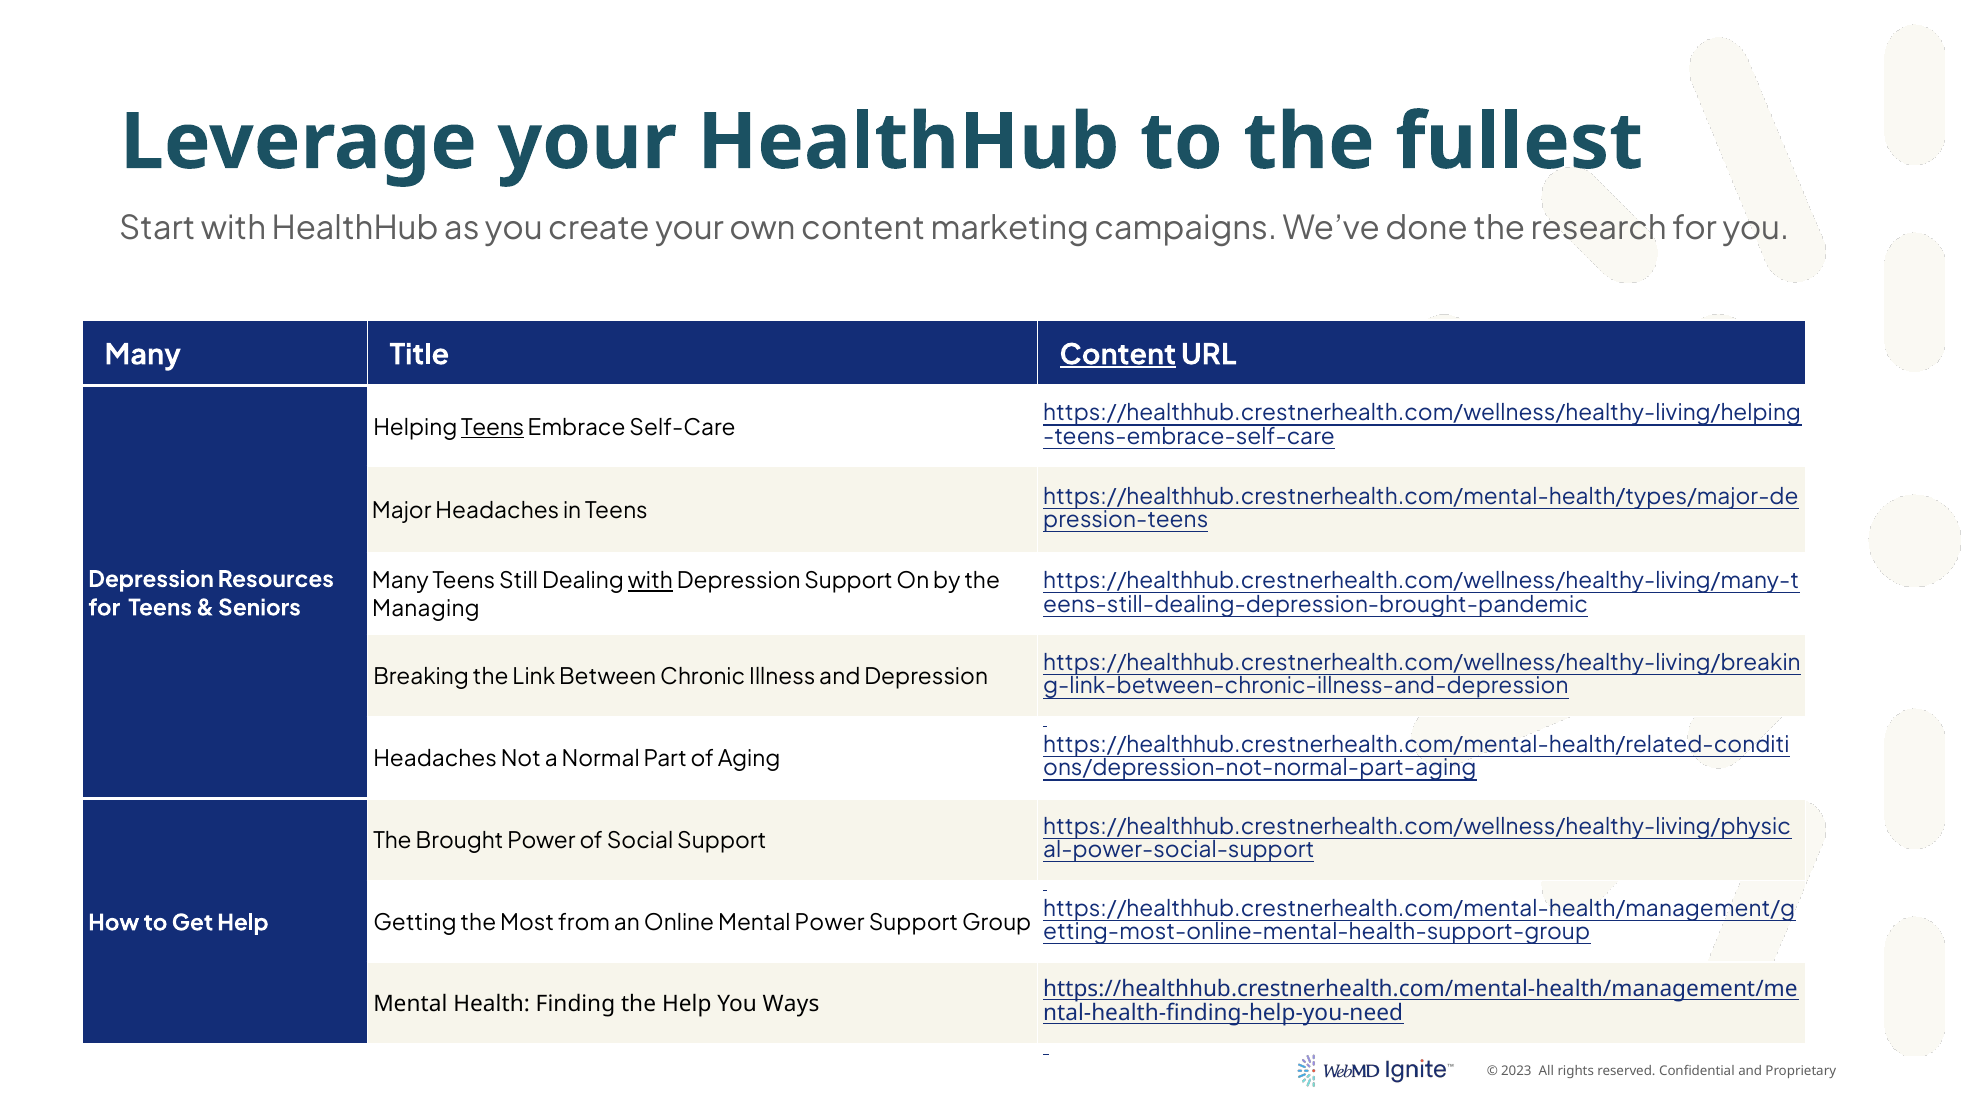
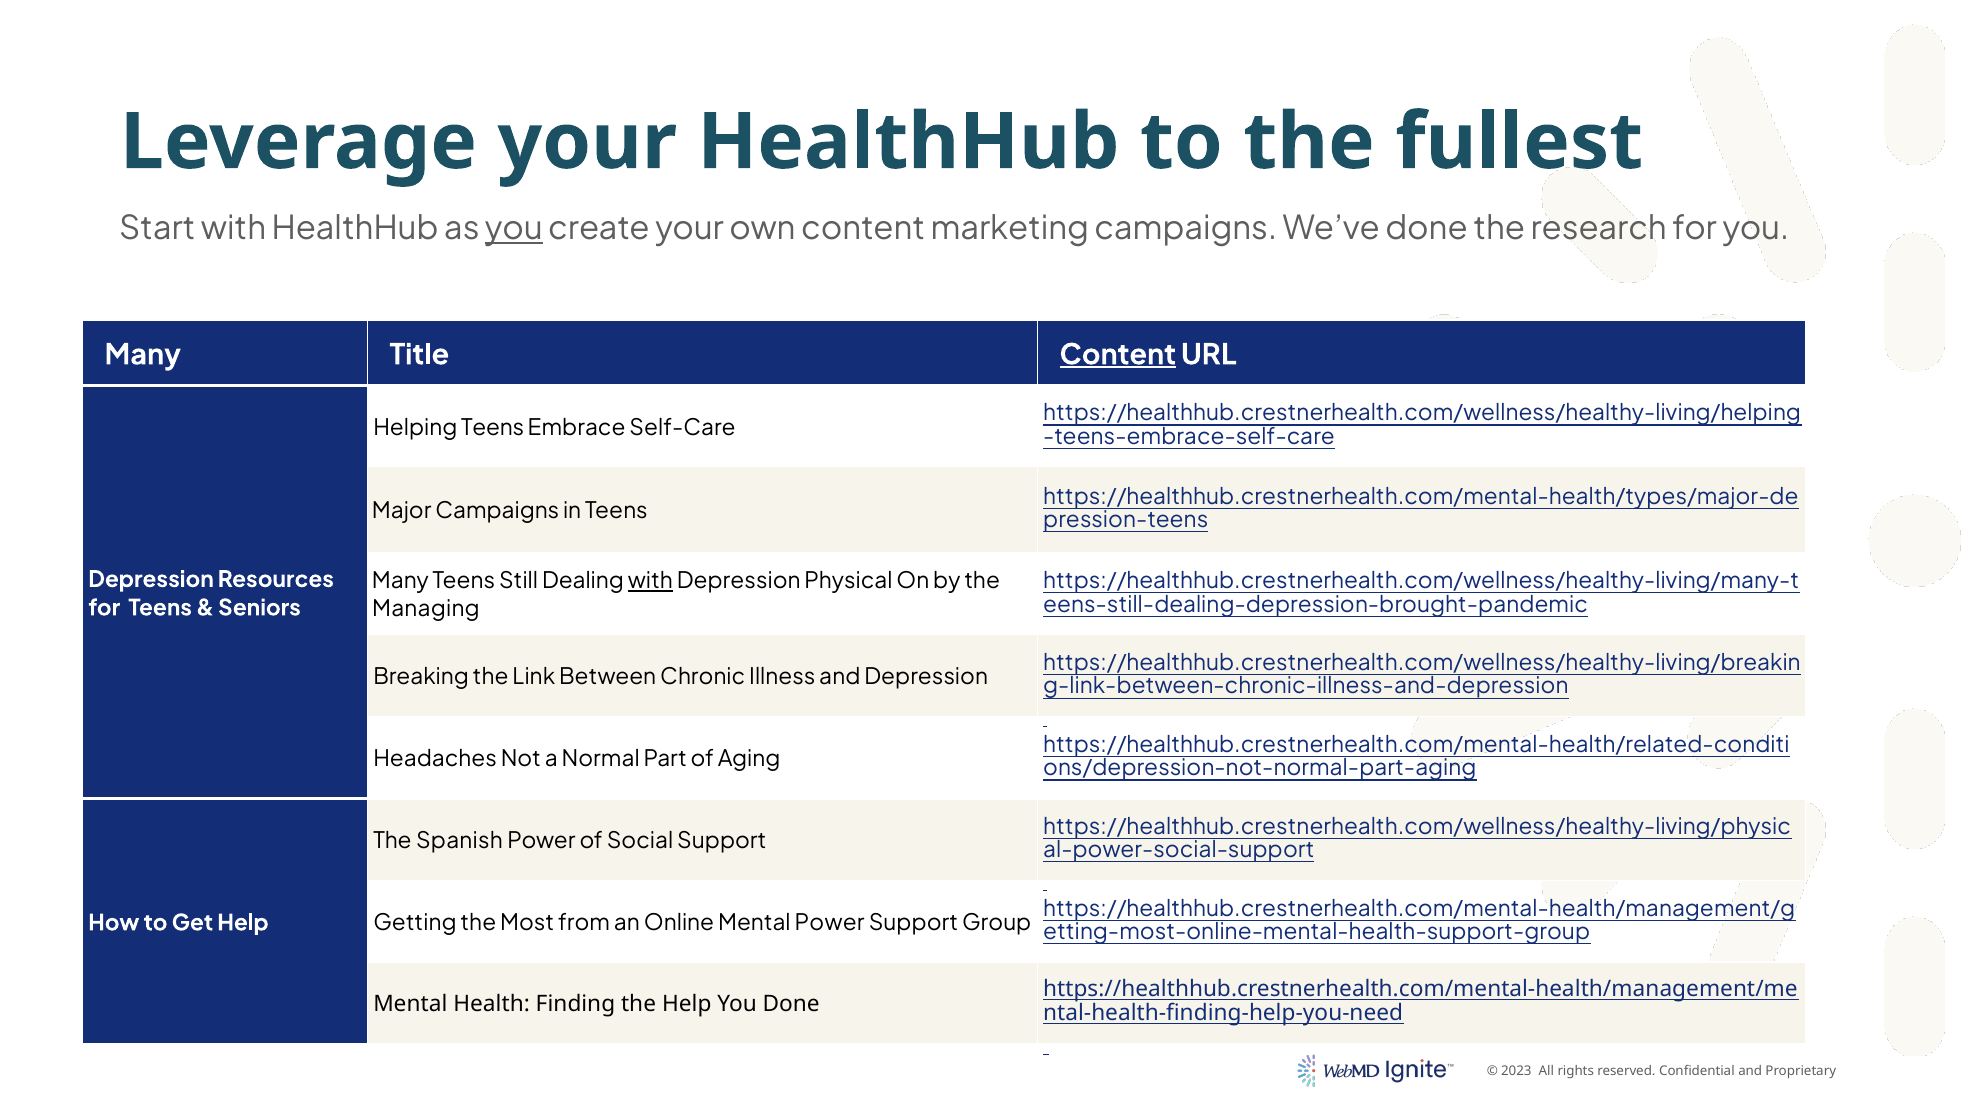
you underline: none -> present (514, 228)
Teens underline: present -> none (493, 428)
Major Headaches: Headaches -> Campaigns (497, 511)
Depression Support: Support -> Physical (849, 581)
Brought: Brought -> Spanish (459, 841)
You Ways: Ways -> Done (791, 1004)
